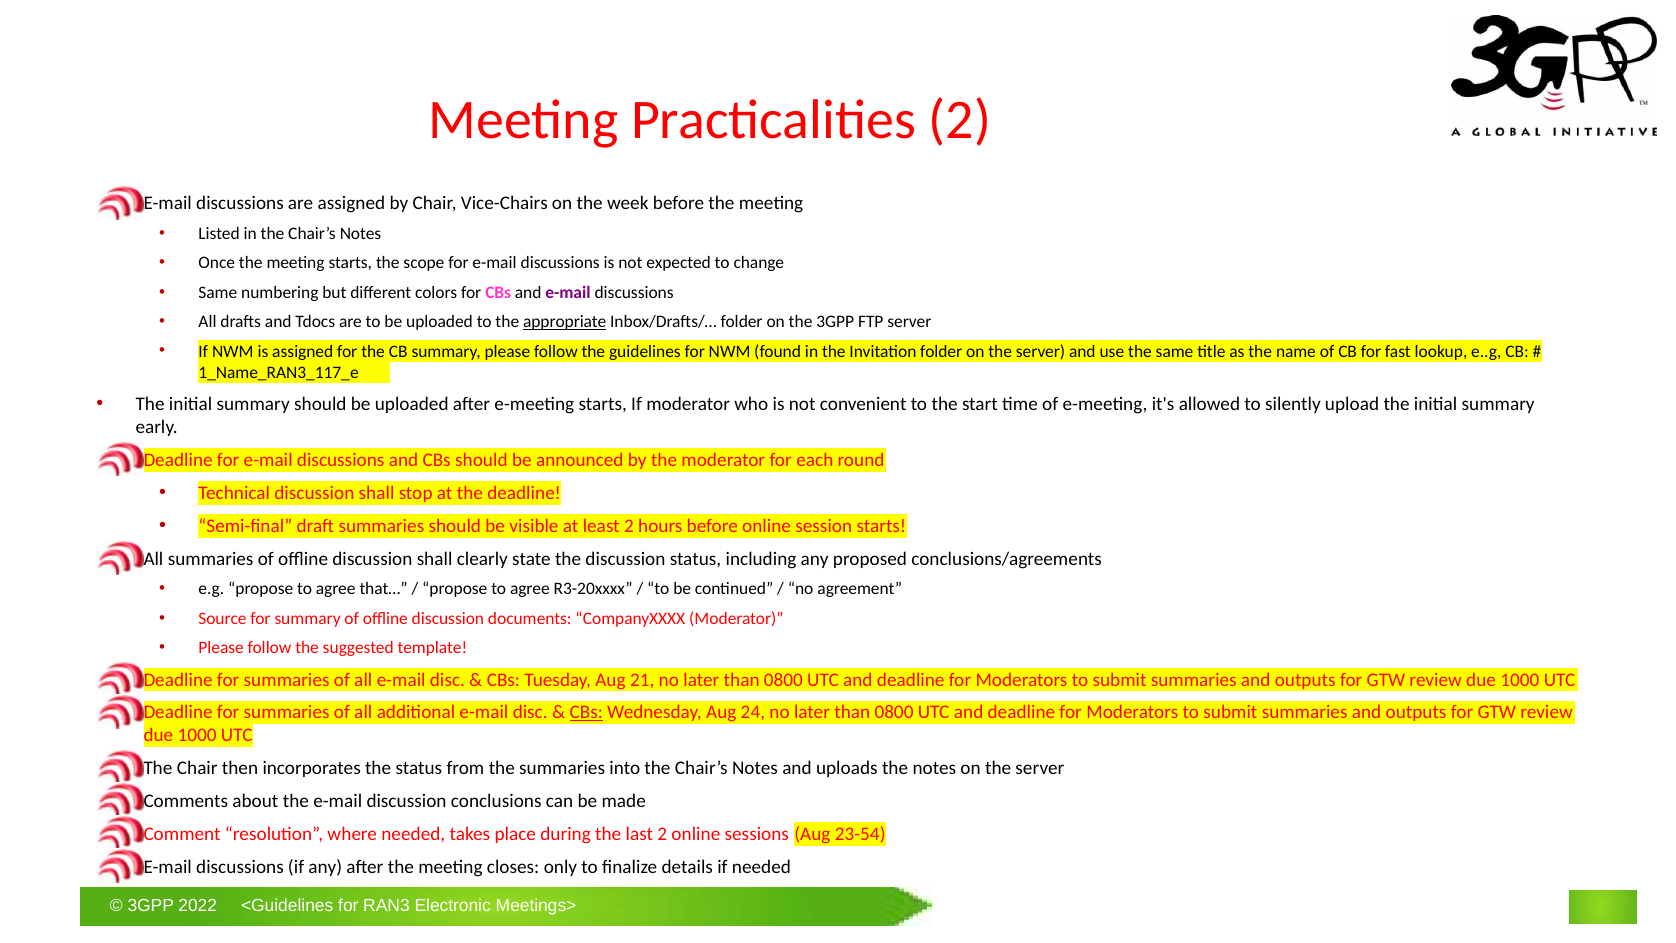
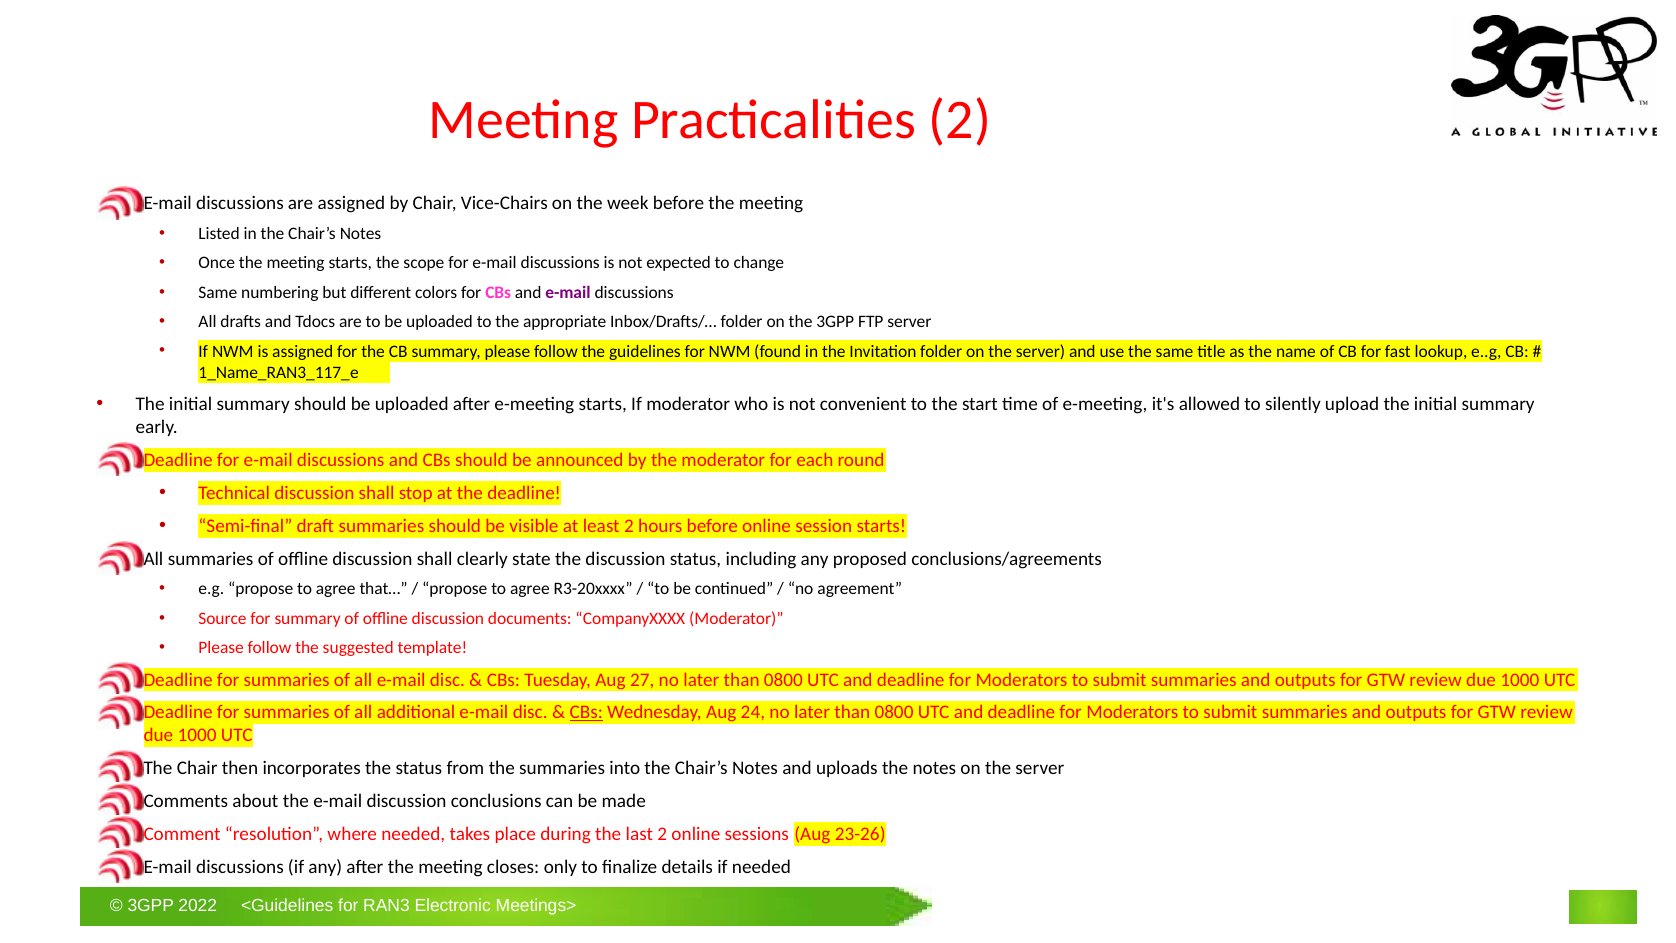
appropriate underline: present -> none (565, 322)
21: 21 -> 27 (642, 680)
23-54: 23-54 -> 23-26 (860, 834)
